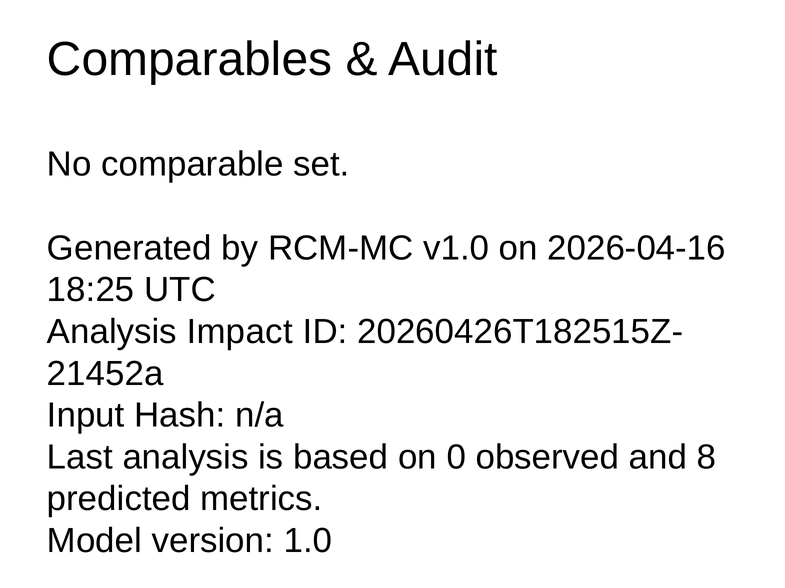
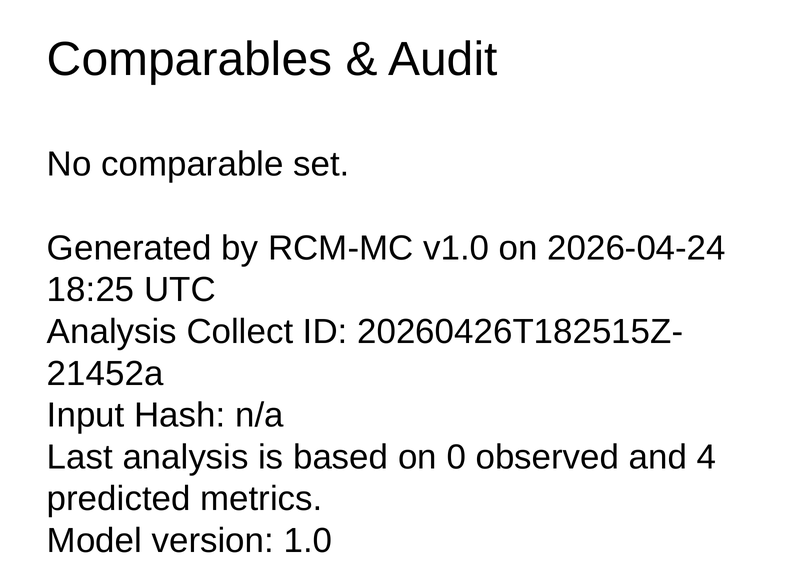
2026-04-16: 2026-04-16 -> 2026-04-24 (637, 248)
Impact: Impact -> Collect (240, 332)
8: 8 -> 4 (707, 458)
